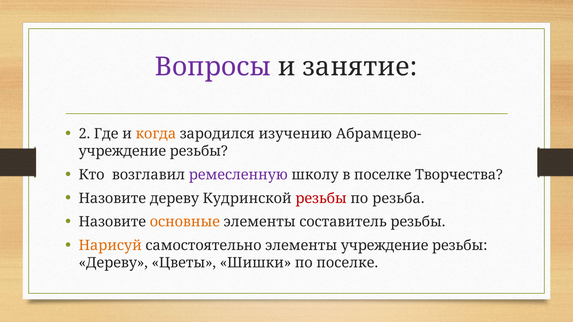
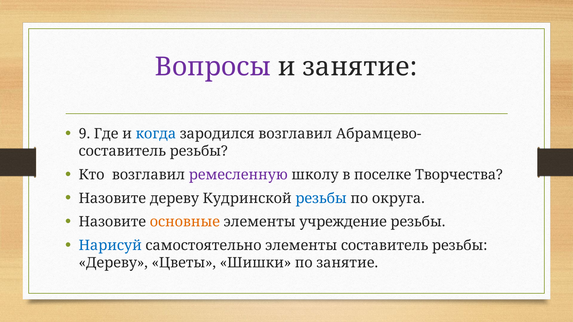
2: 2 -> 9 (84, 134)
когда colour: orange -> blue (156, 134)
зародился изучению: изучению -> возглавил (295, 134)
учреждение: учреждение -> составитель (122, 151)
резьбы colour: red -> blue (321, 198)
резьба: резьба -> округа (398, 198)
составитель: составитель -> учреждение (343, 222)
Нарисуй colour: orange -> blue (110, 246)
элементы учреждение: учреждение -> составитель (385, 246)
по поселке: поселке -> занятие (347, 263)
